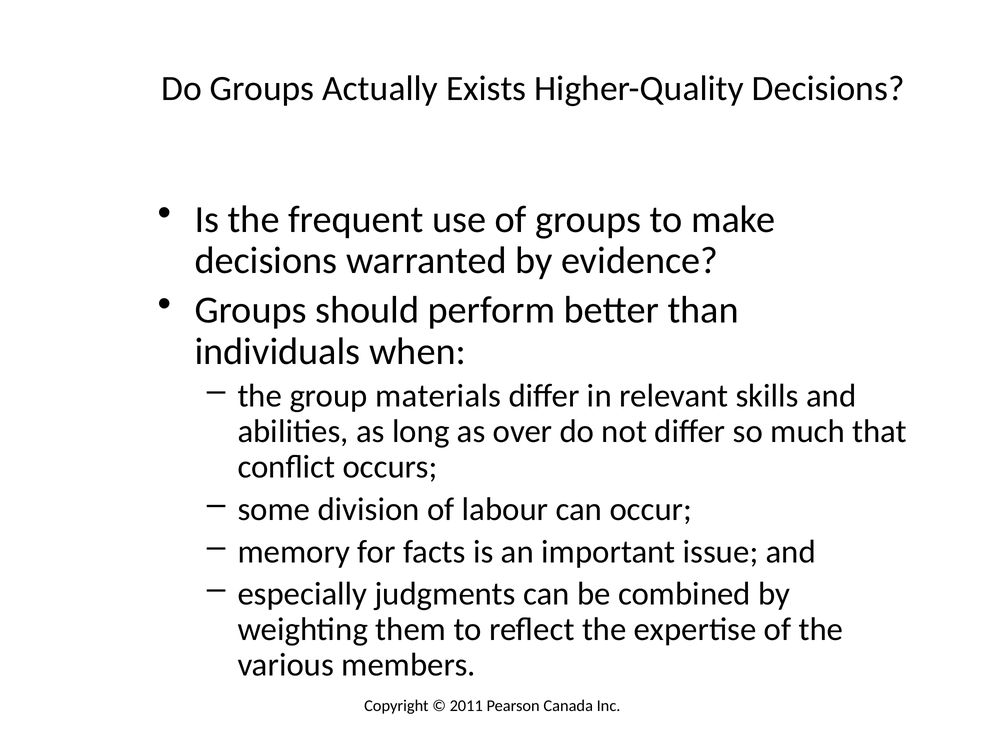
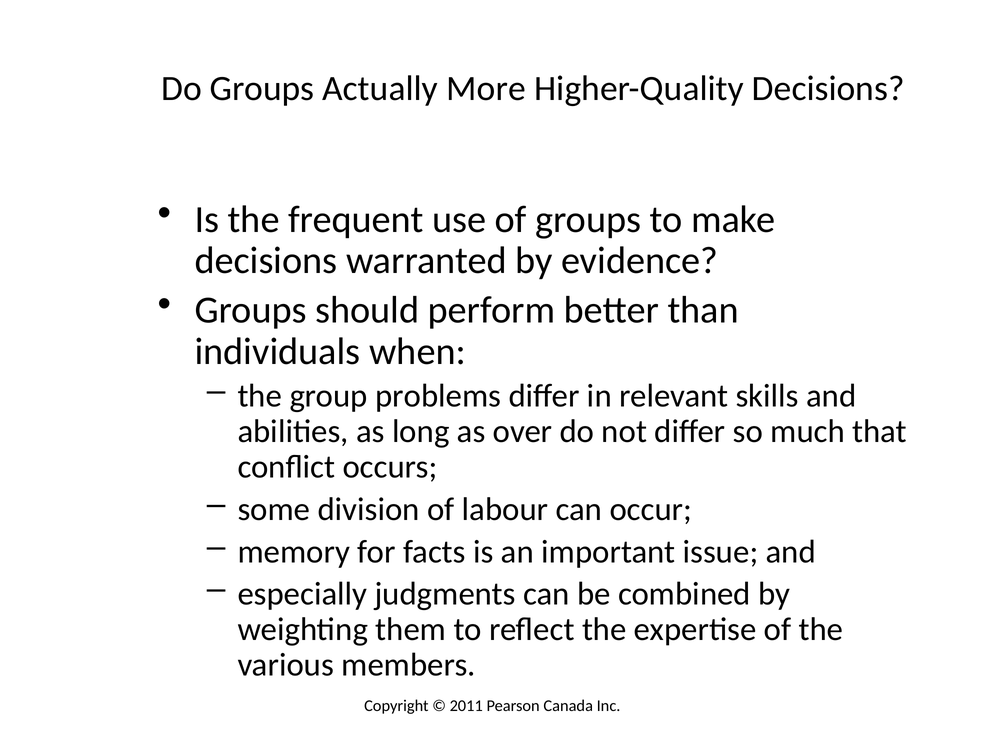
Exists: Exists -> More (486, 89)
materials: materials -> problems (438, 396)
